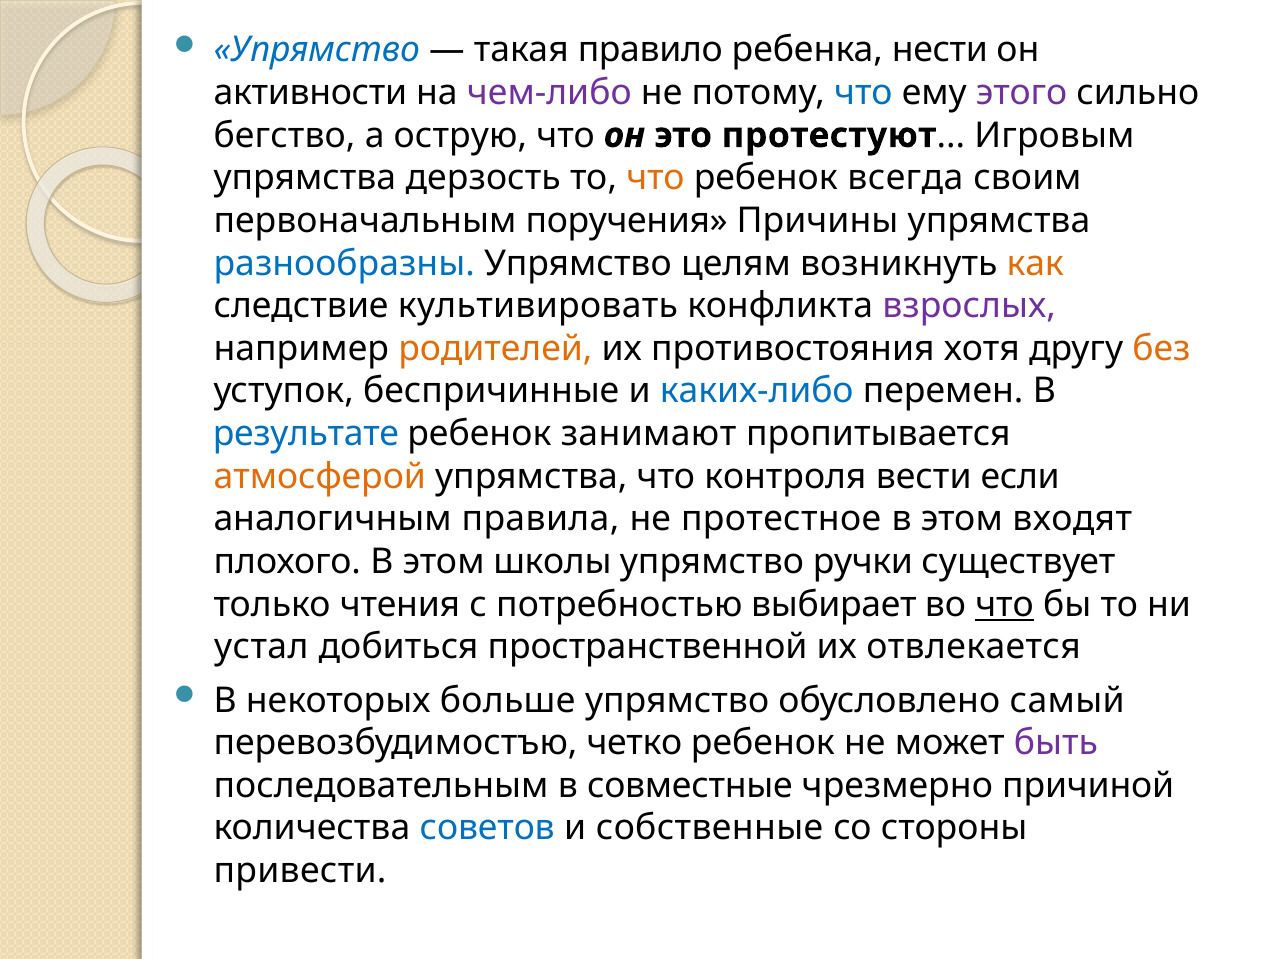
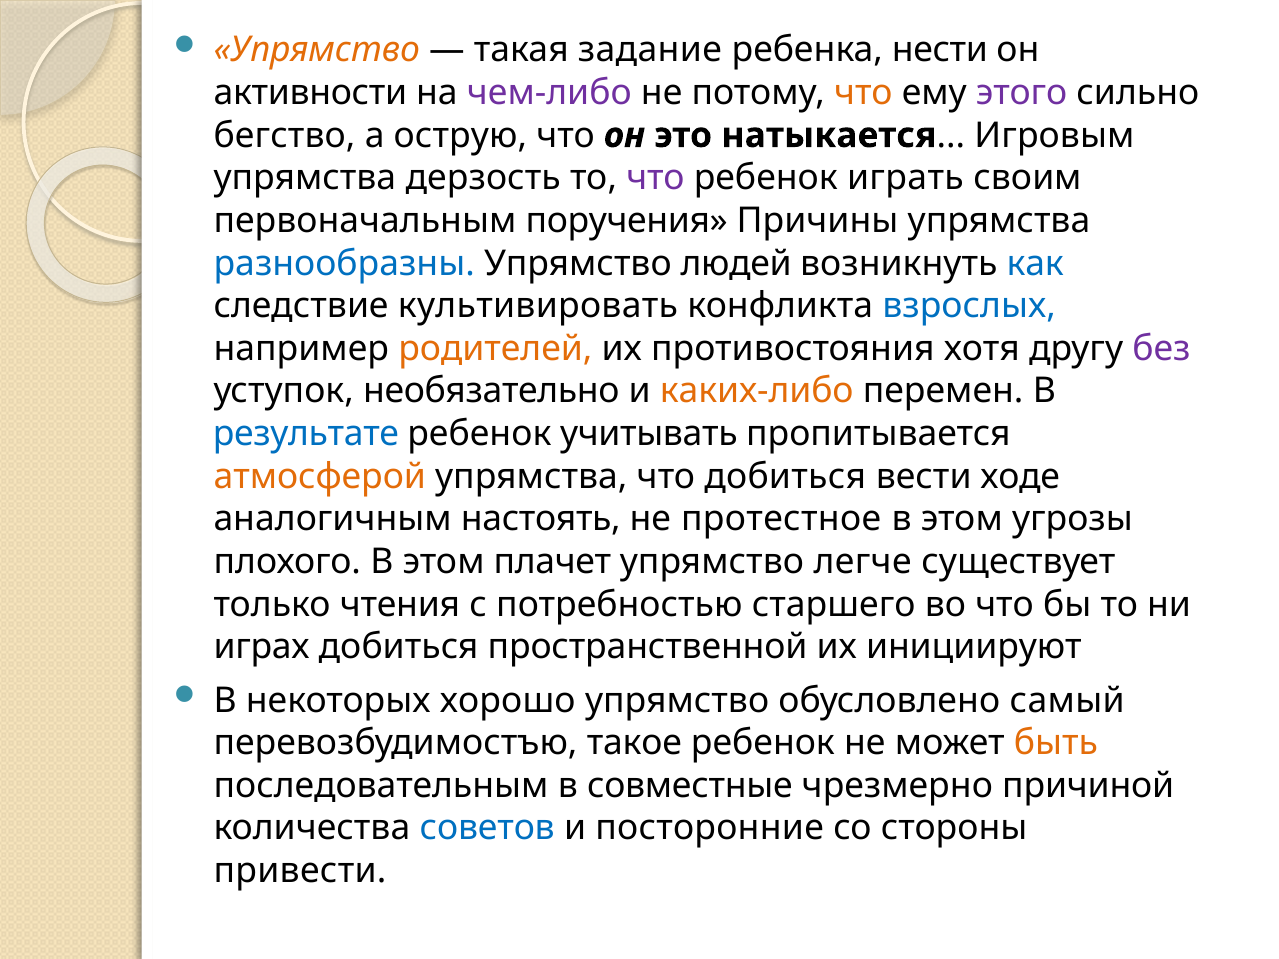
Упрямство colour: blue -> orange (317, 50)
правило: правило -> задание (650, 50)
что colour: blue -> orange (863, 93)
протестуют: протестуют -> натыкается (829, 135)
что colour: orange -> purple (655, 178)
всегда: всегда -> играть (905, 178)
целям: целям -> людей (736, 263)
как colour: orange -> blue (1035, 263)
взрослых colour: purple -> blue (969, 306)
без colour: orange -> purple (1161, 349)
беспричинные: беспричинные -> необязательно (491, 391)
каких-либо colour: blue -> orange (757, 391)
занимают: занимают -> учитывать (649, 434)
что контроля: контроля -> добиться (785, 477)
если: если -> ходе (1020, 477)
правила: правила -> настоять (541, 519)
входят: входят -> угрозы (1072, 519)
школы: школы -> плачет (552, 562)
ручки: ручки -> легче (863, 562)
выбирает: выбирает -> старшего (834, 605)
что underline: present -> none (1005, 605)
устал: устал -> играх (262, 647)
отвлекается: отвлекается -> инициируют (974, 647)
больше: больше -> хорошо (508, 701)
четко: четко -> такое (634, 743)
быть colour: purple -> orange (1056, 743)
собственные: собственные -> посторонние (710, 828)
